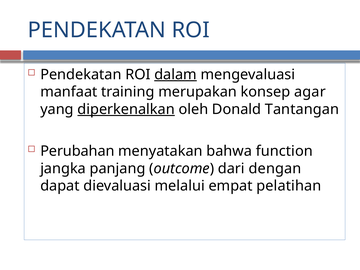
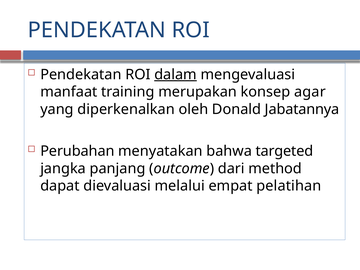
diperkenalkan underline: present -> none (126, 109)
Tantangan: Tantangan -> Jabatannya (302, 109)
function: function -> targeted (284, 151)
dengan: dengan -> method (275, 169)
